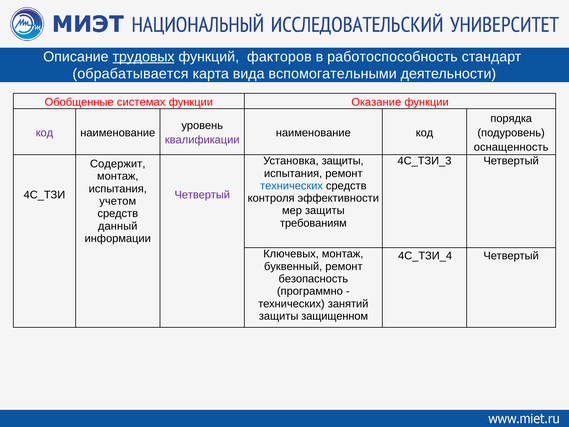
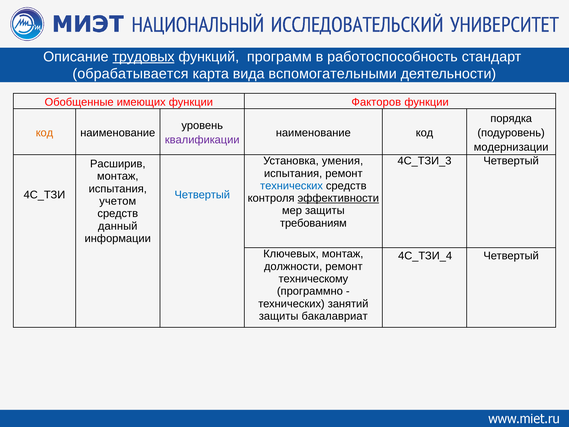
факторов: факторов -> программ (279, 57)
системах: системах -> имеющих (141, 102)
Оказание: Оказание -> Факторов (376, 102)
код colour: purple -> orange (44, 133)
оснащенность: оснащенность -> модернизации (511, 147)
Установка защиты: защиты -> умения (343, 161)
Содержит: Содержит -> Расширив (118, 164)
Четвертый colour: purple -> blue (202, 195)
эффективности underline: none -> present (338, 198)
буквенный: буквенный -> должности (293, 266)
безопасность: безопасность -> техническому (313, 279)
защищенном: защищенном -> бакалавриат (335, 316)
